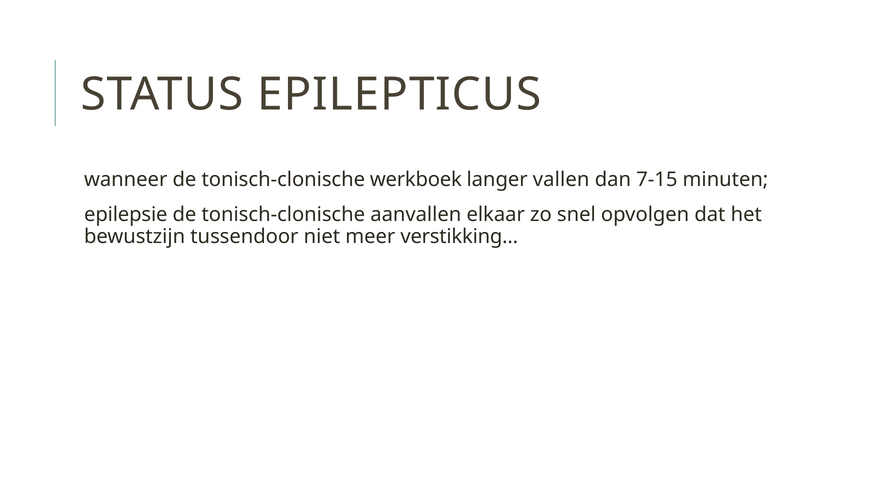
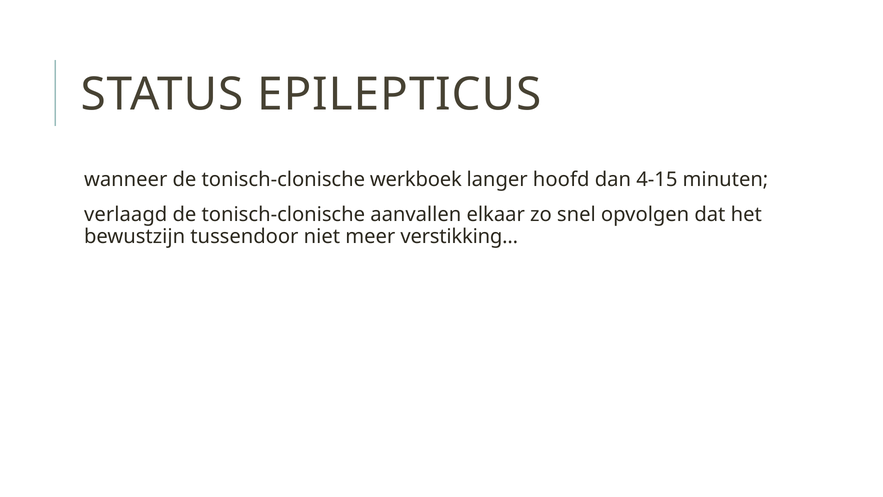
vallen: vallen -> hoofd (561, 180)
7-15: 7-15 -> 4-15 (657, 180)
epilepsie: epilepsie -> verlaagd (126, 214)
